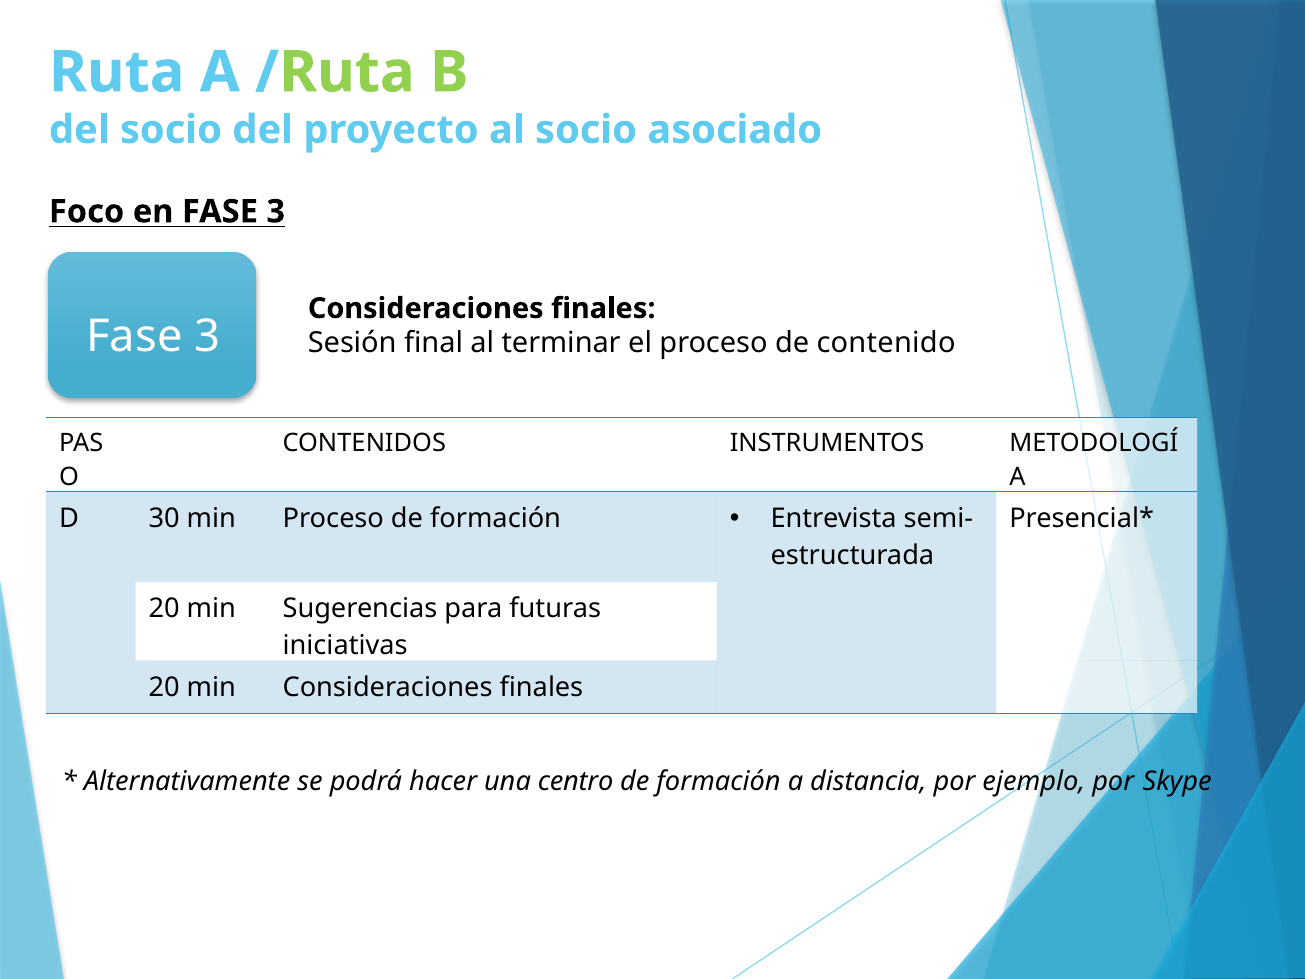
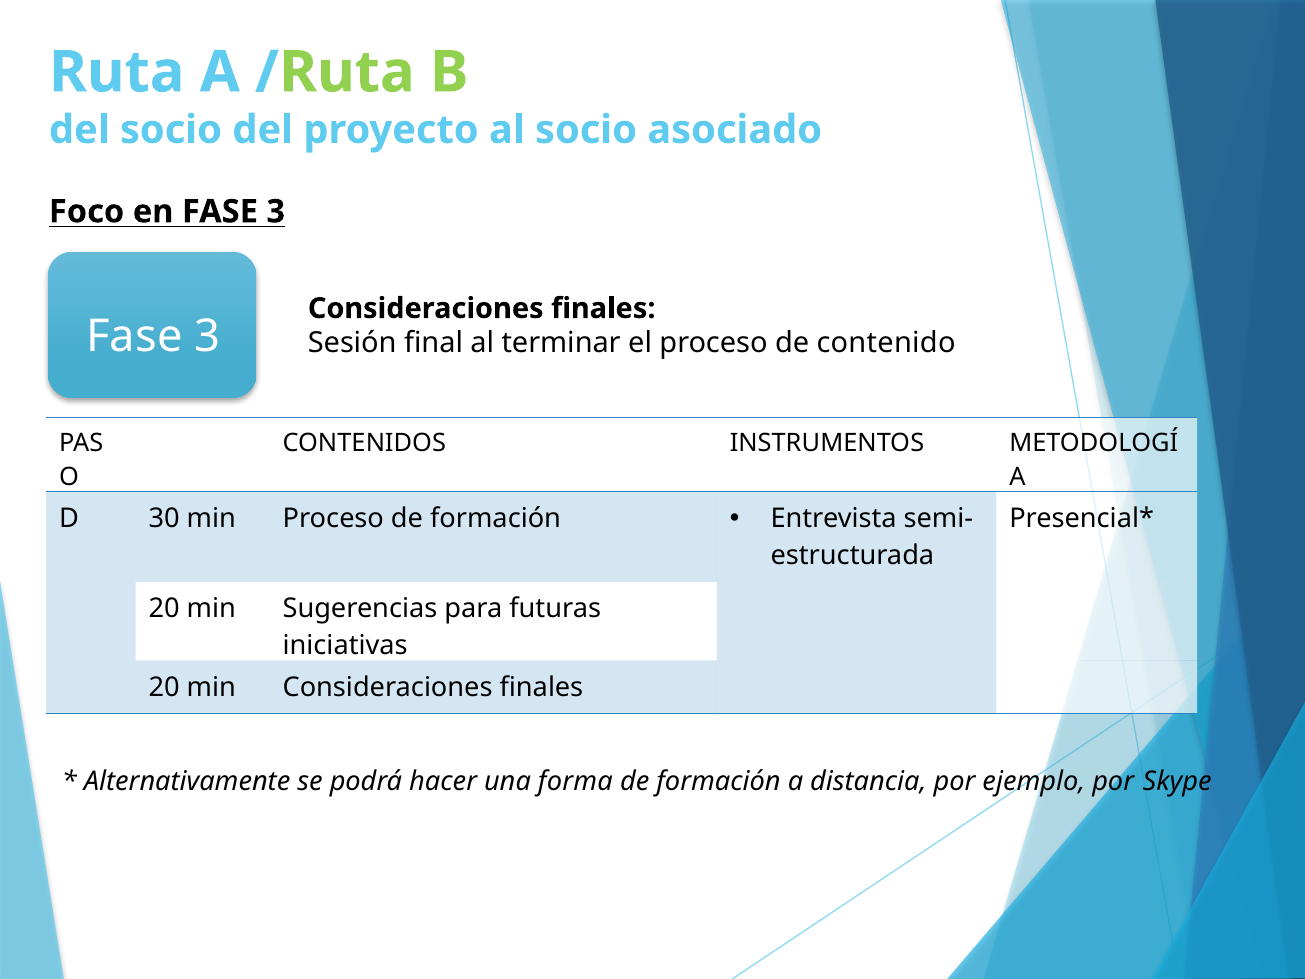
centro: centro -> forma (575, 781)
